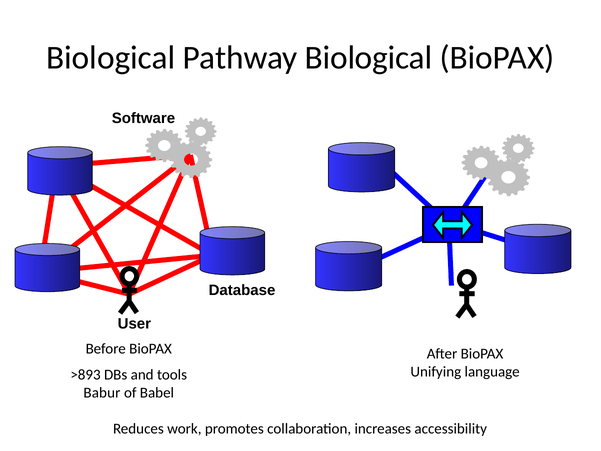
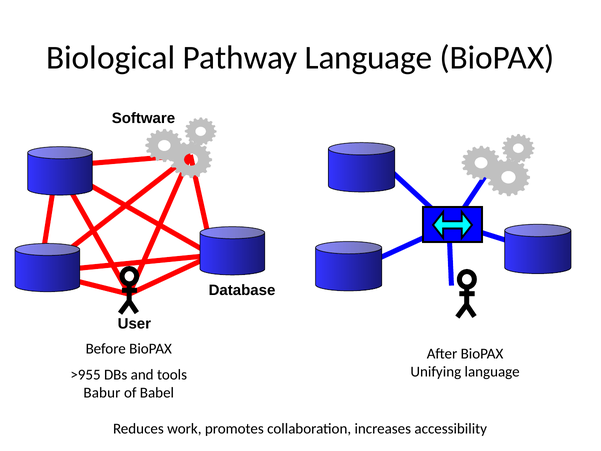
Pathway Biological: Biological -> Language (369, 58)
>893: >893 -> >955 (86, 375)
